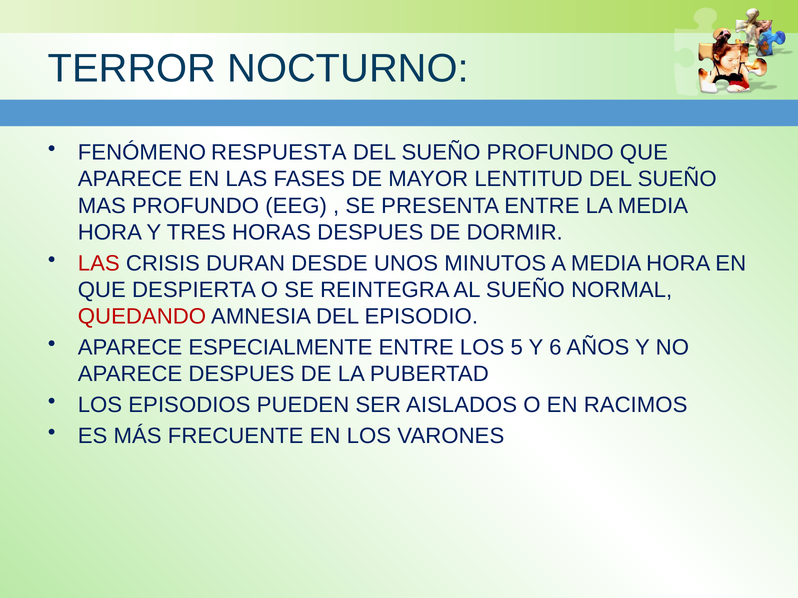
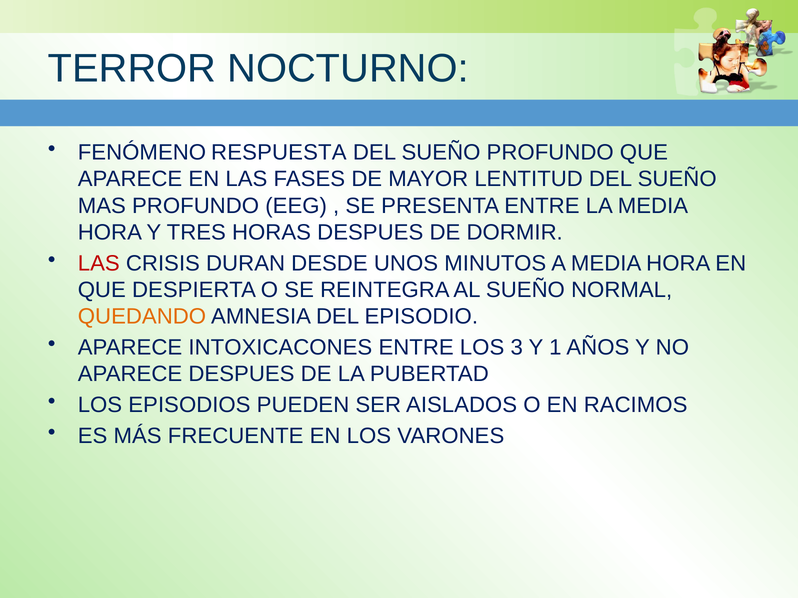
QUEDANDO colour: red -> orange (142, 317)
ESPECIALMENTE: ESPECIALMENTE -> INTOXICACONES (280, 348)
5: 5 -> 3 (517, 348)
6: 6 -> 1 (555, 348)
